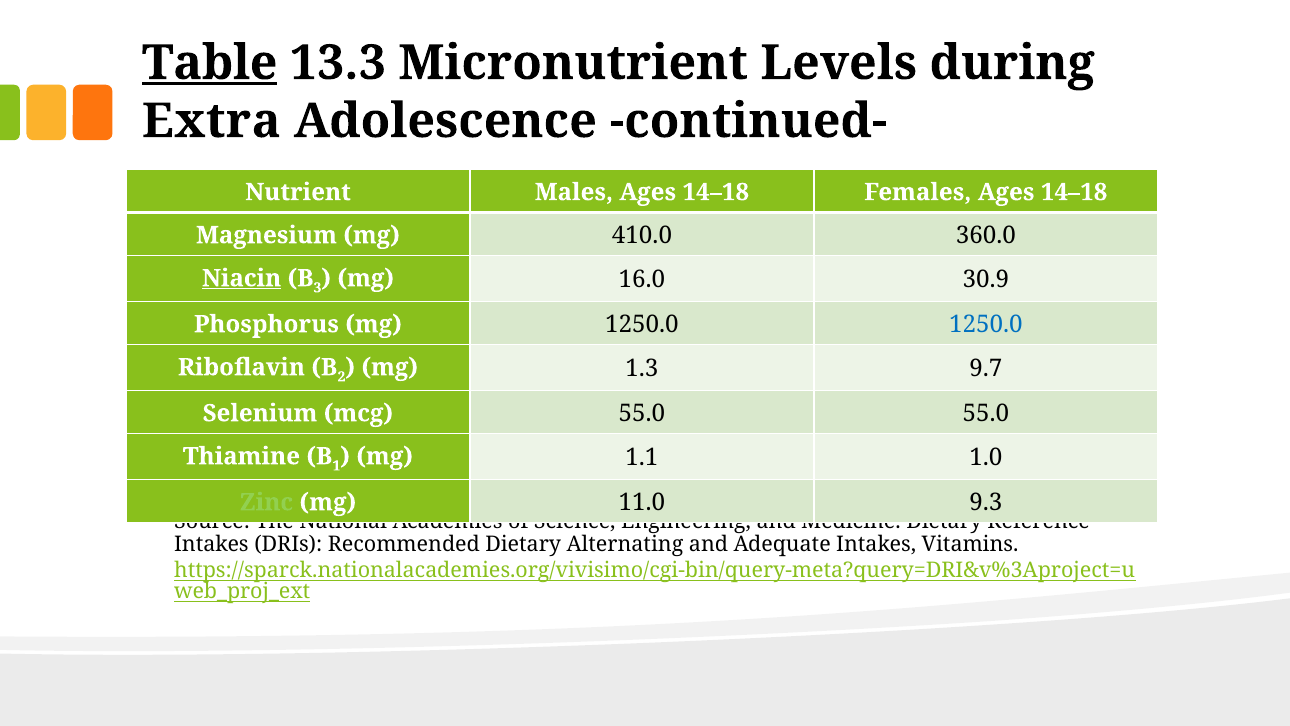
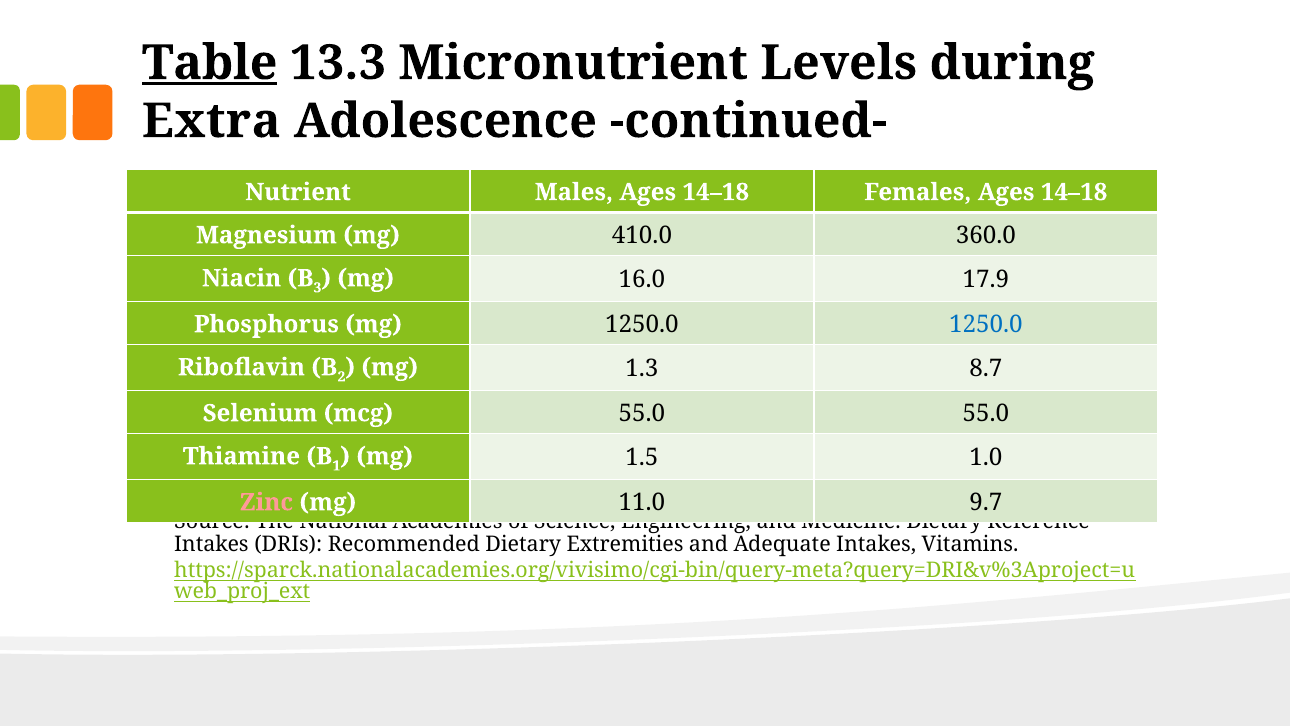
Niacin underline: present -> none (242, 278)
30.9: 30.9 -> 17.9 (986, 280)
9.7: 9.7 -> 8.7 (986, 369)
1.1: 1.1 -> 1.5 (642, 458)
Zinc colour: light green -> pink (266, 502)
9.3: 9.3 -> 9.7 (986, 502)
Alternating: Alternating -> Extremities (625, 545)
